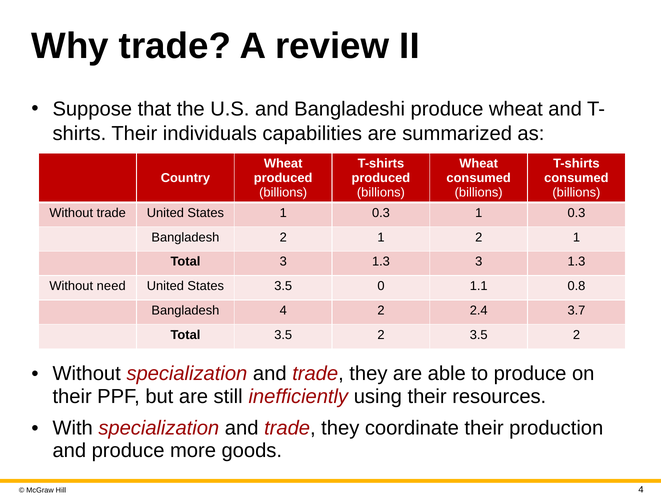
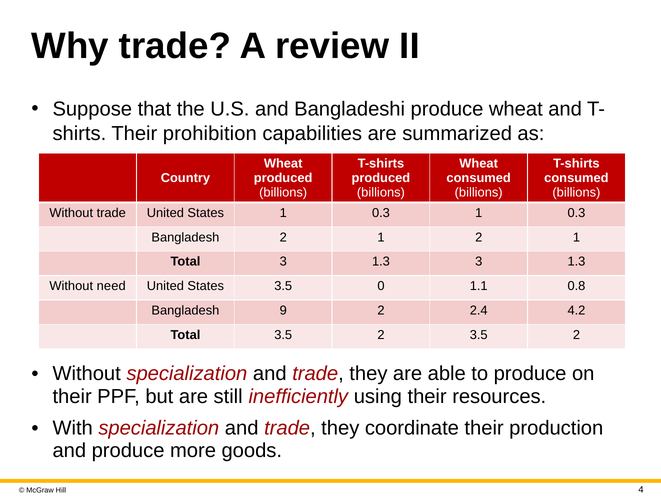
individuals: individuals -> prohibition (210, 133)
Bangladesh 4: 4 -> 9 (283, 310)
3.7: 3.7 -> 4.2 (576, 310)
